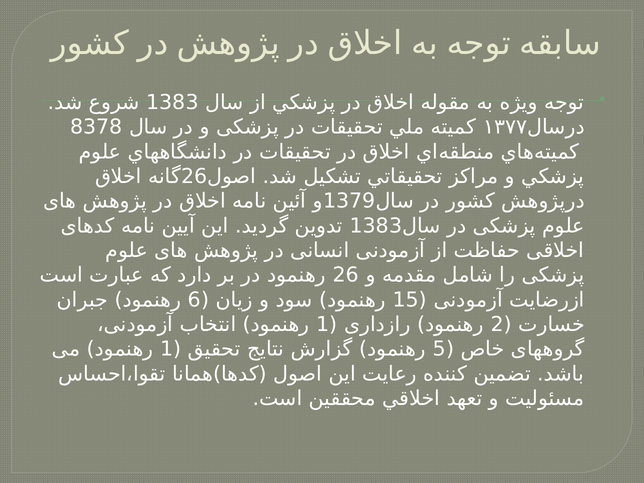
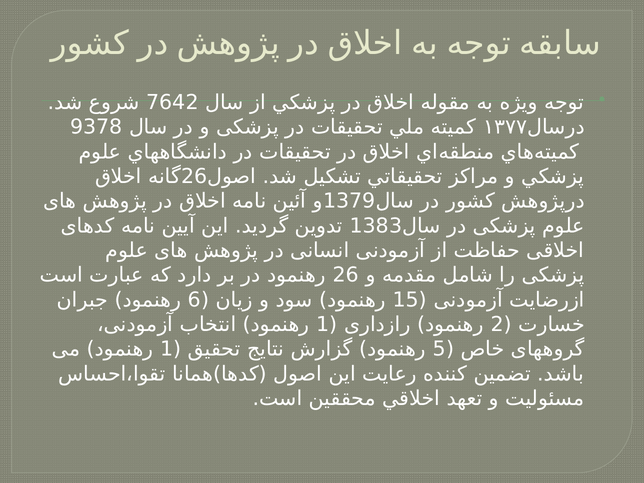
1383: 1383 -> 7642 (172, 102)
8378: 8378 -> 9378 (96, 127)
